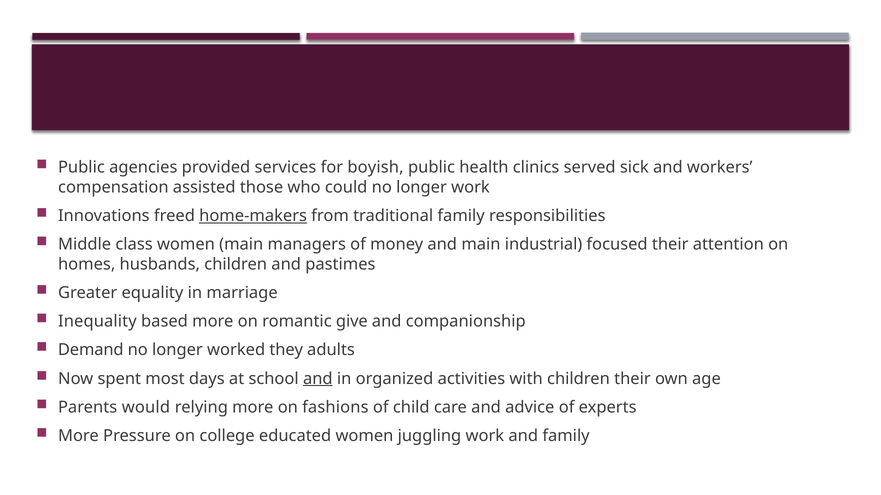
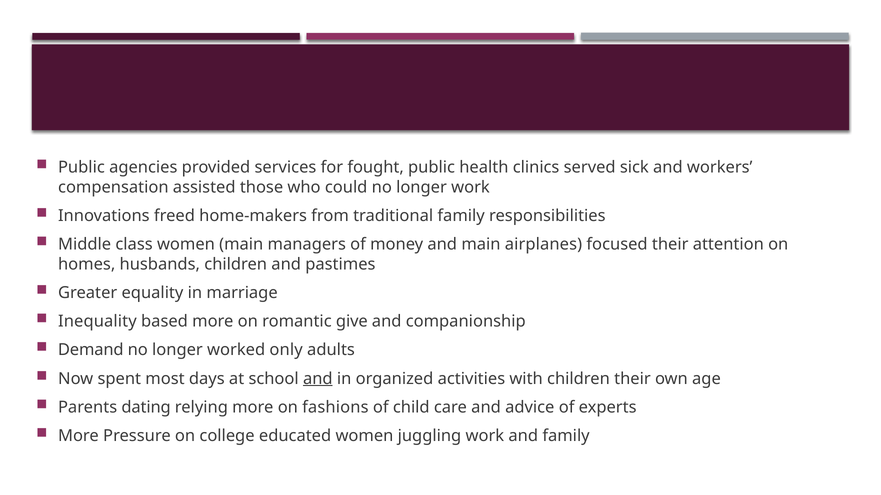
boyish: boyish -> fought (376, 168)
home-makers underline: present -> none (253, 216)
industrial: industrial -> airplanes (543, 245)
they: they -> only (286, 350)
would: would -> dating (146, 408)
